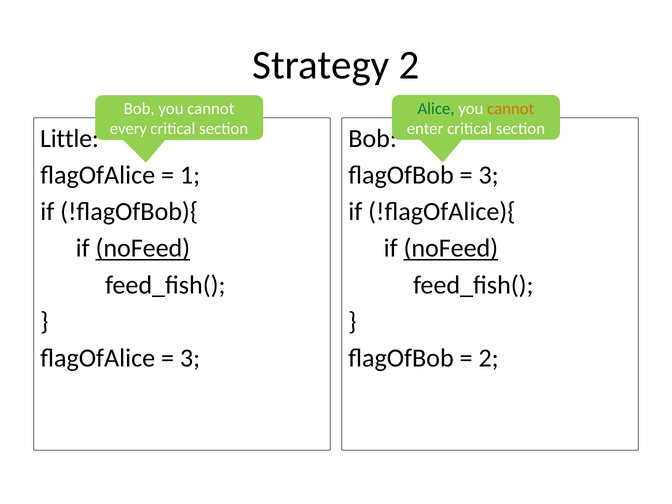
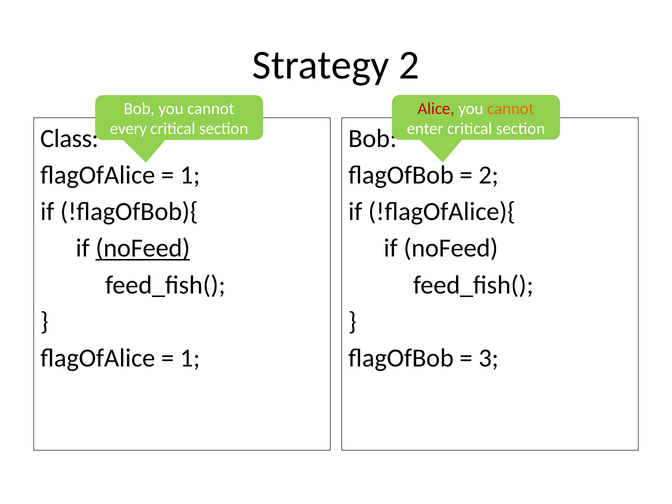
Alice colour: green -> red (436, 108)
Little: Little -> Class (69, 138)
3: 3 -> 2 (489, 175)
noFeed underline: present -> none (451, 248)
3: 3 -> 1 (190, 358)
2: 2 -> 3 (489, 358)
